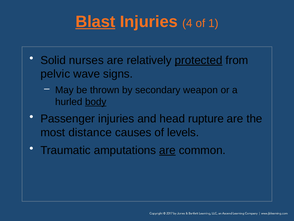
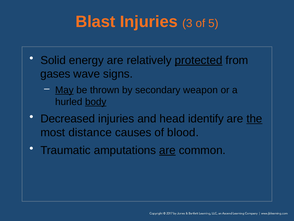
Blast underline: present -> none (95, 22)
4: 4 -> 3 (187, 23)
1: 1 -> 5 (213, 23)
nurses: nurses -> energy (86, 60)
pelvic: pelvic -> gases (55, 74)
May underline: none -> present (64, 90)
Passenger: Passenger -> Decreased (68, 119)
rupture: rupture -> identify (206, 119)
the underline: none -> present (254, 119)
levels: levels -> blood (183, 132)
